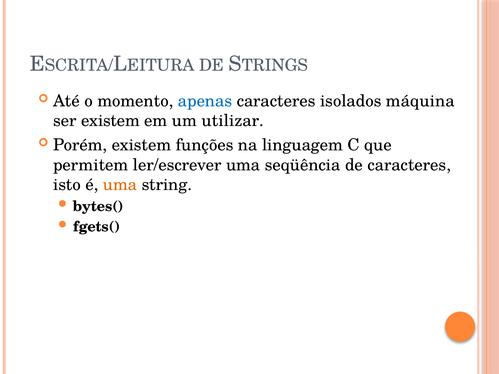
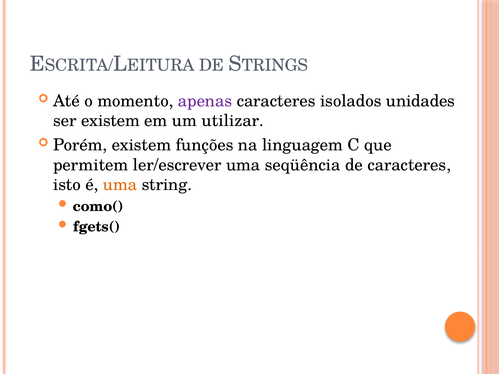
apenas colour: blue -> purple (205, 101)
máquina: máquina -> unidades (421, 101)
bytes(: bytes( -> como( (98, 206)
